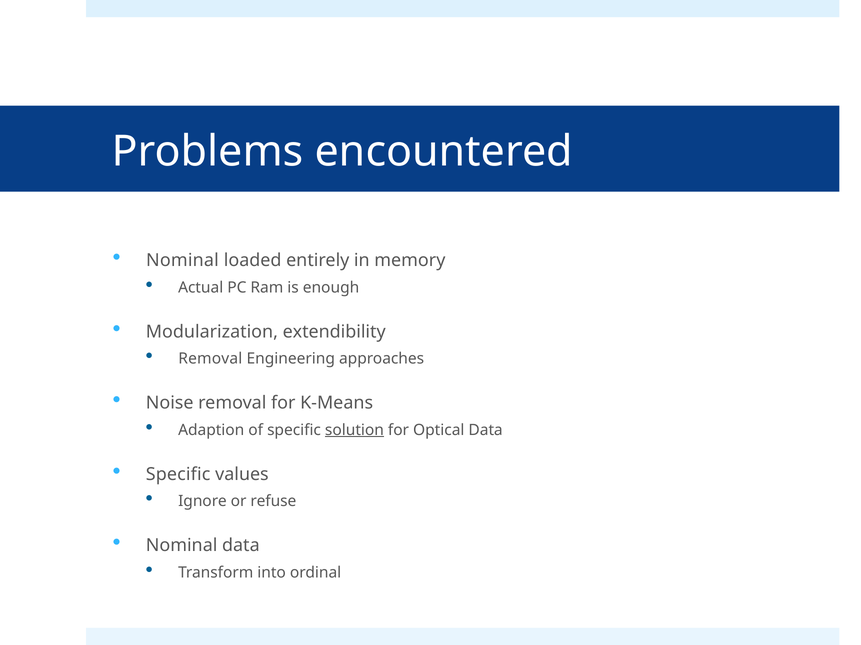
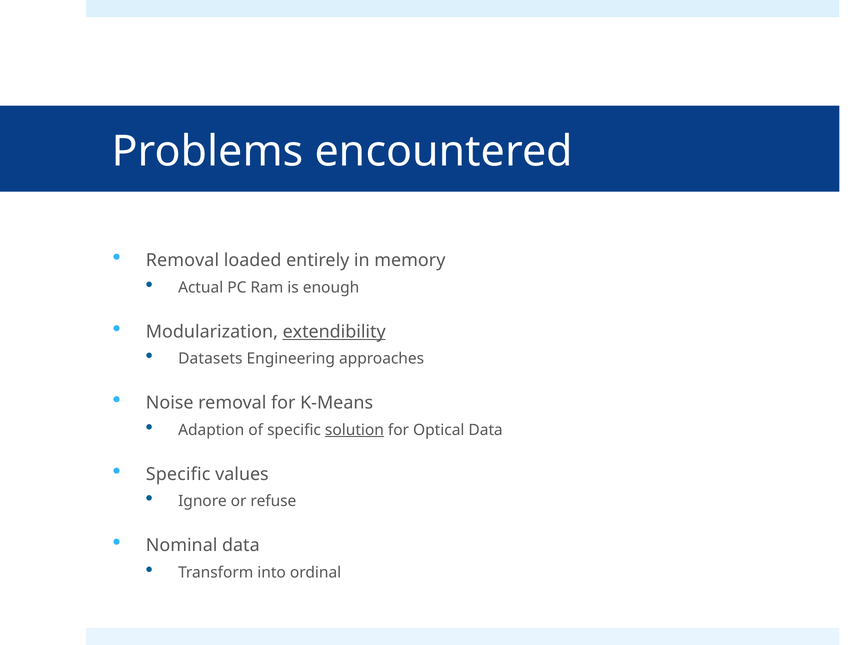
Nominal: Nominal -> Removal (182, 261)
extendibility underline: none -> present (334, 332)
Removal: Removal -> Datasets (210, 359)
